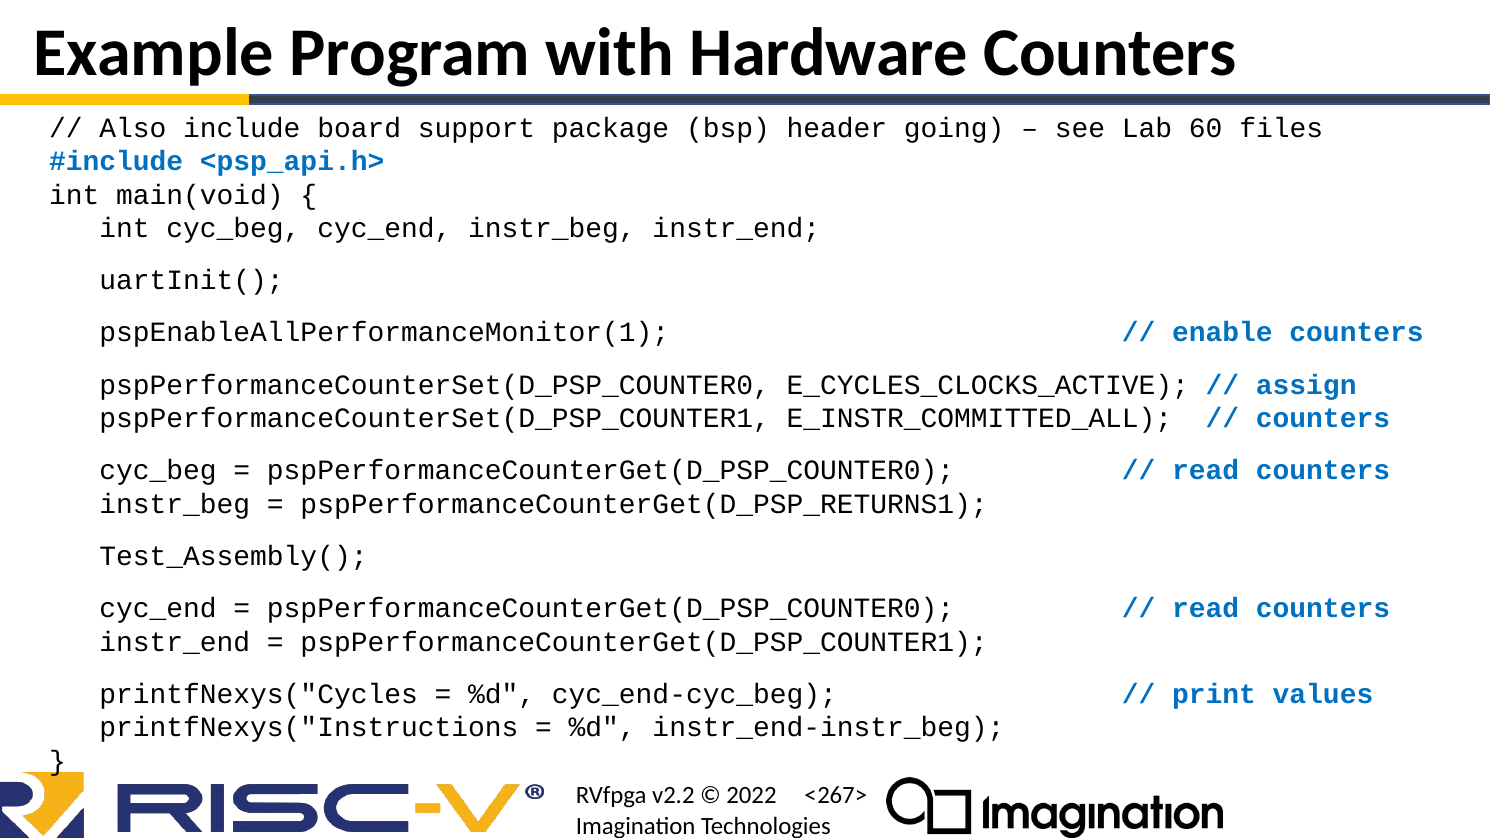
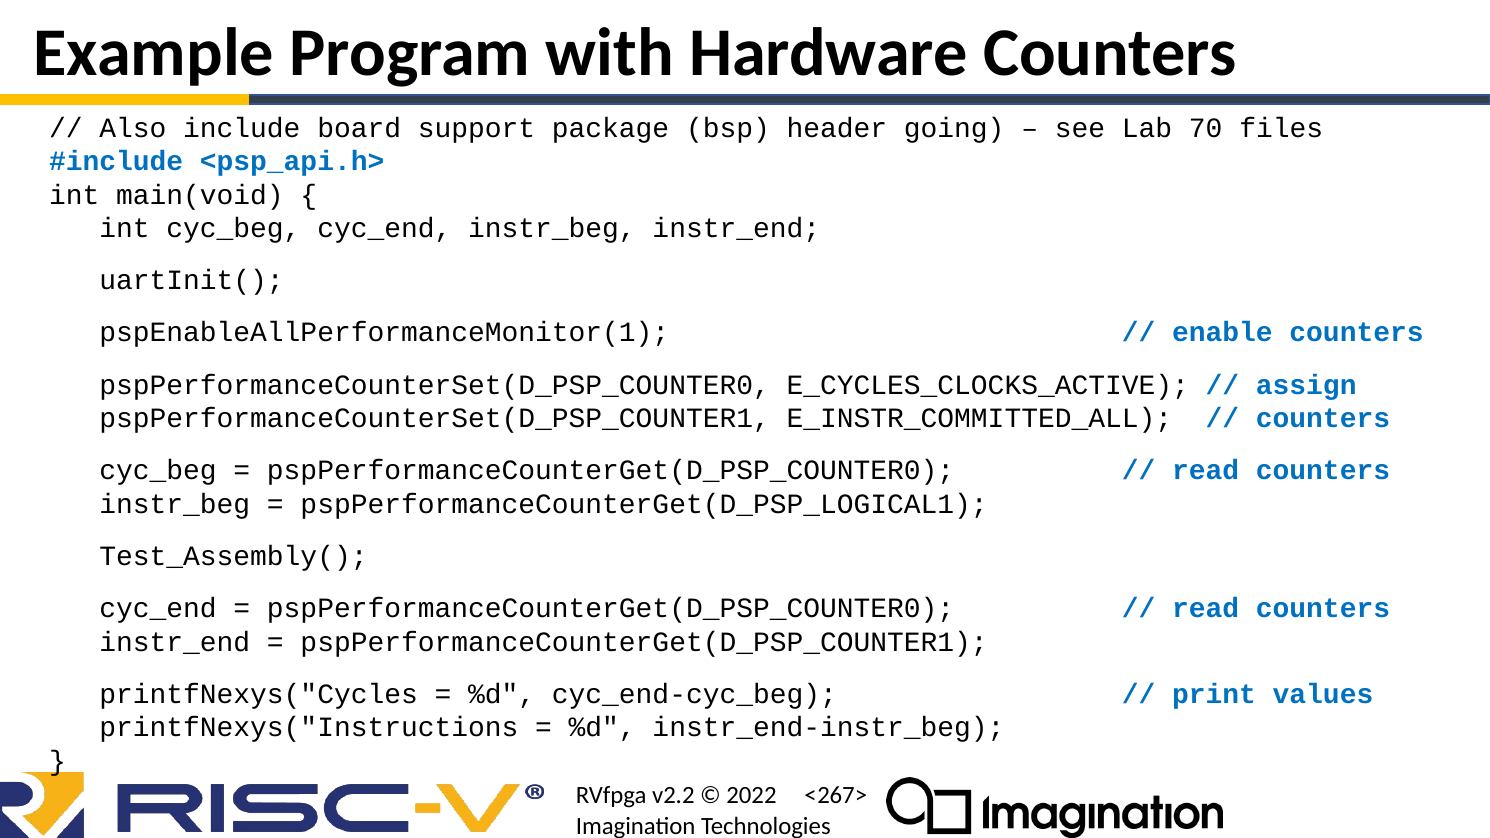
60: 60 -> 70 (1206, 128)
pspPerformanceCounterGet(D_PSP_RETURNS1: pspPerformanceCounterGet(D_PSP_RETURNS1 -> pspPerformanceCounterGet(D_PSP_LOGICAL1 (644, 504)
